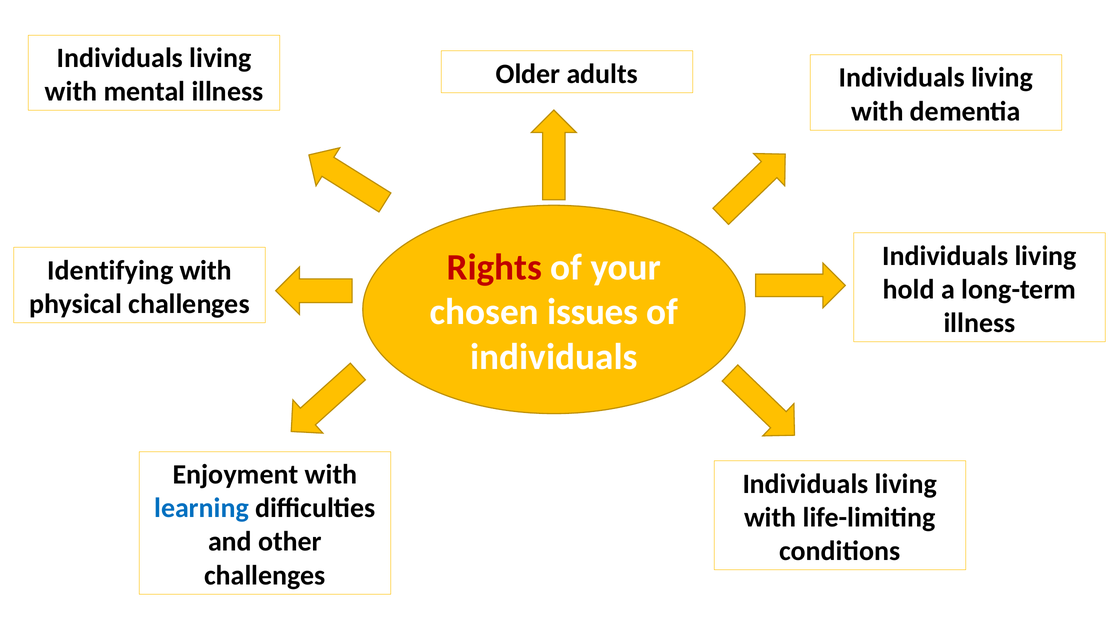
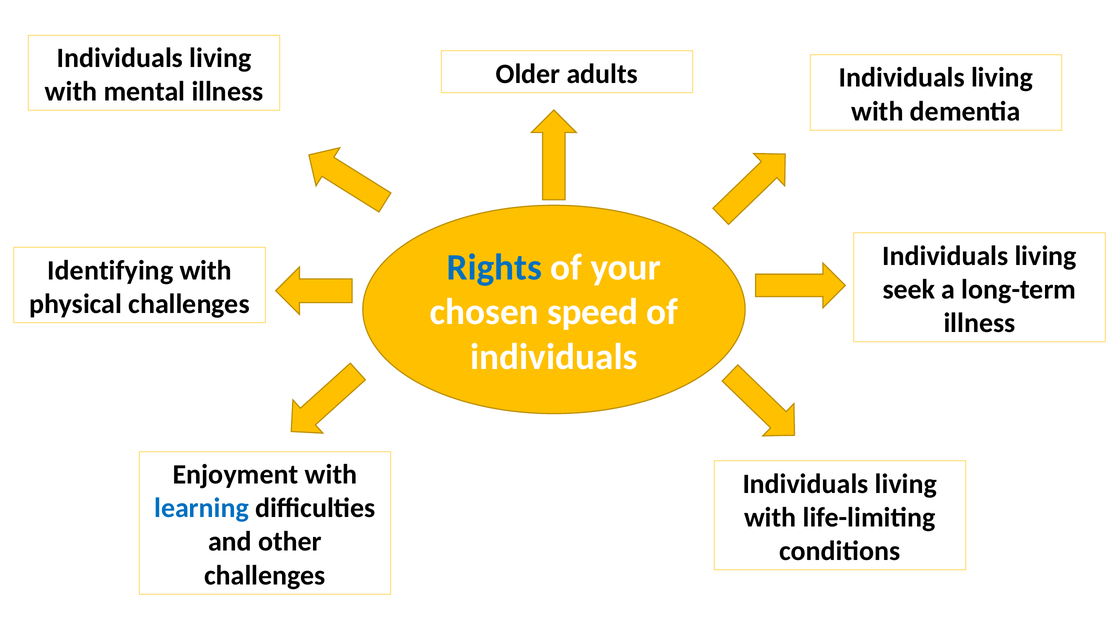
Rights colour: red -> blue (494, 267)
hold: hold -> seek (909, 289)
issues: issues -> speed (593, 312)
